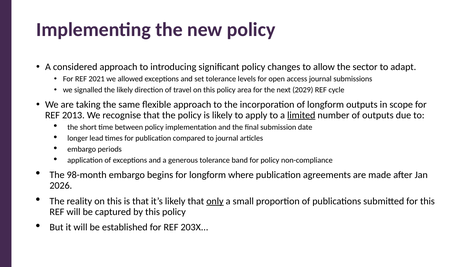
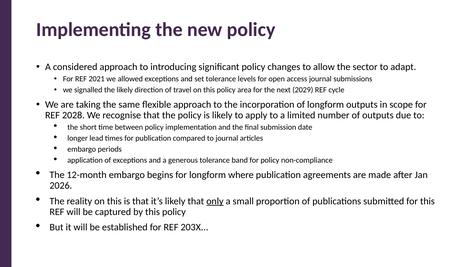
2013: 2013 -> 2028 (73, 115)
limited underline: present -> none (301, 115)
98-month: 98-month -> 12-month (87, 175)
